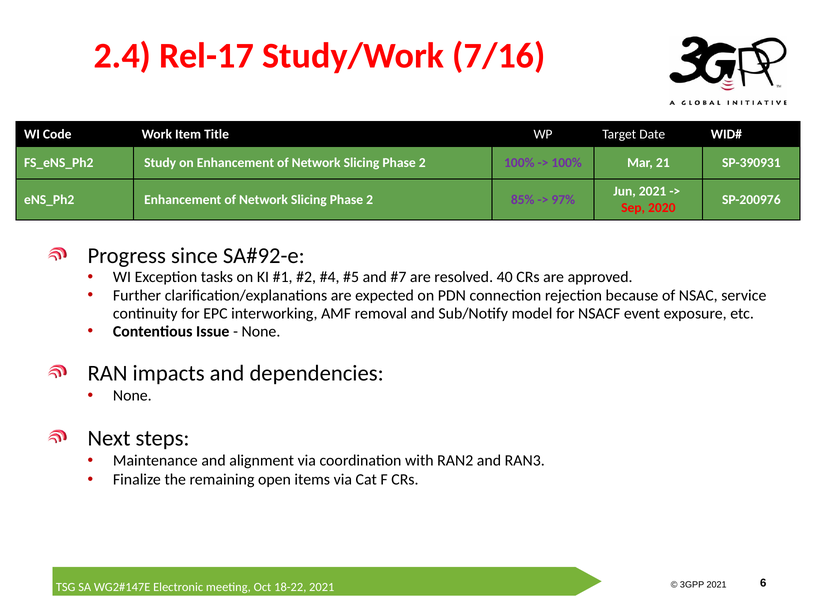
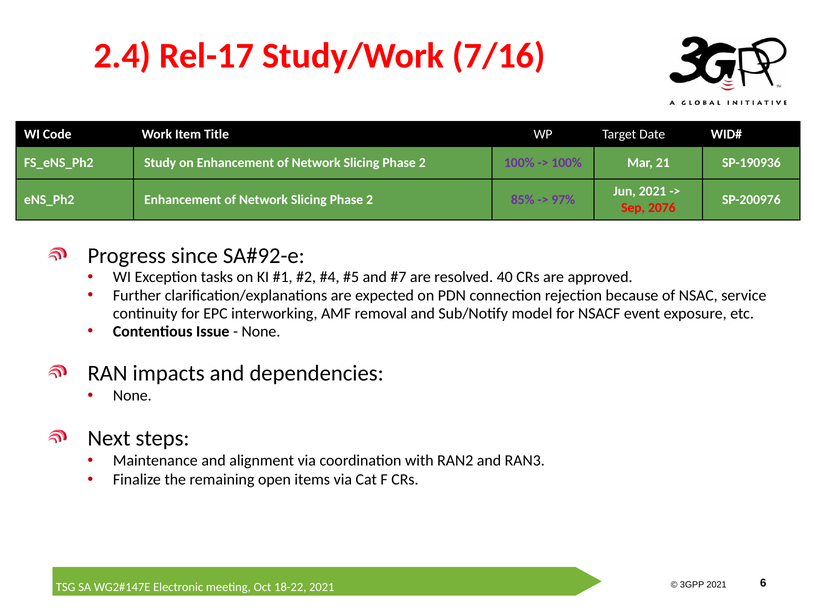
SP-390931: SP-390931 -> SP-190936 (751, 163)
2020: 2020 -> 2076 (662, 208)
